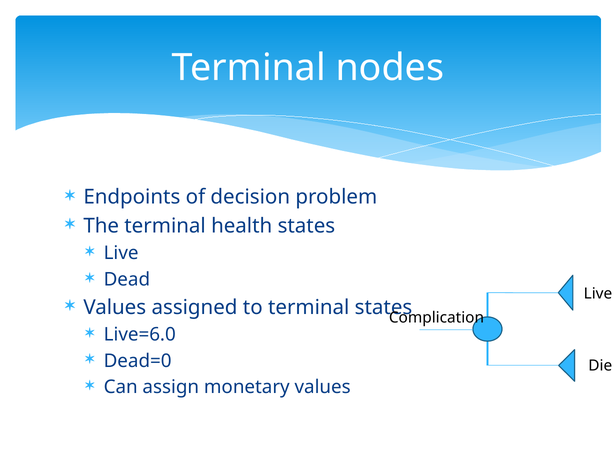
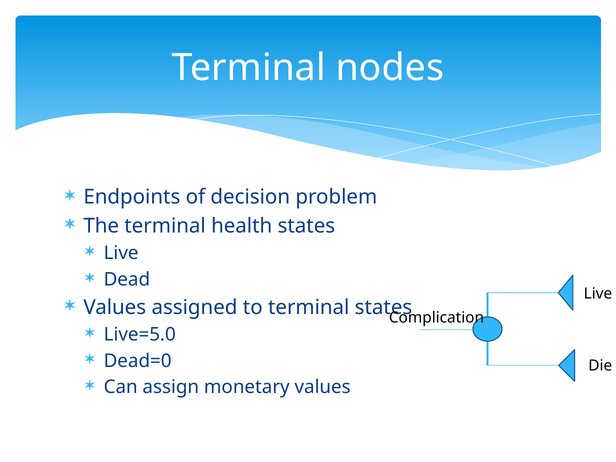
Live=6.0: Live=6.0 -> Live=5.0 (140, 334)
